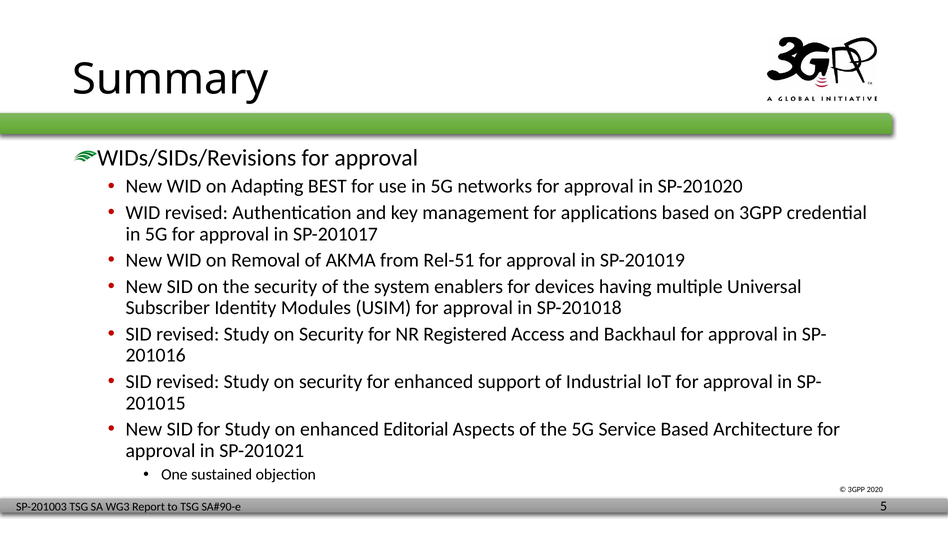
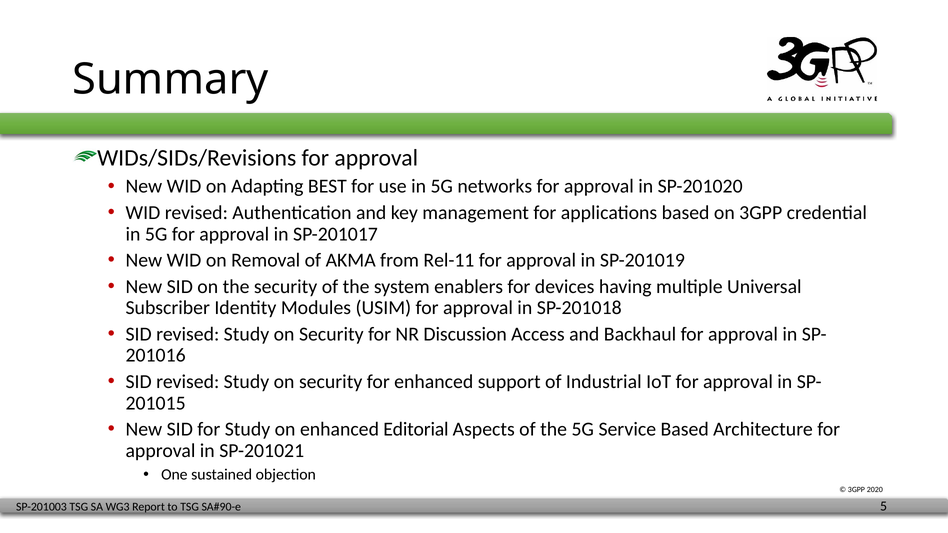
Rel-51: Rel-51 -> Rel-11 (449, 260)
Registered: Registered -> Discussion (465, 334)
